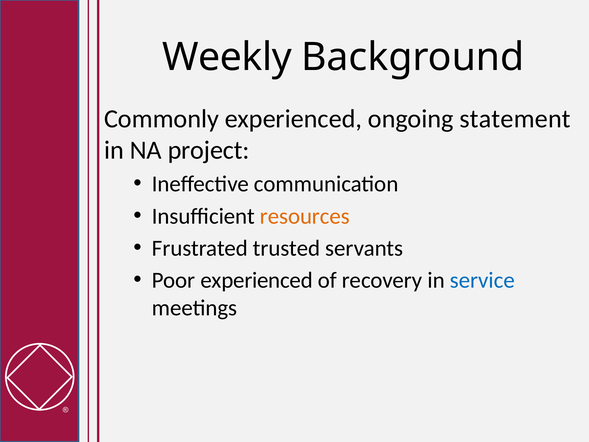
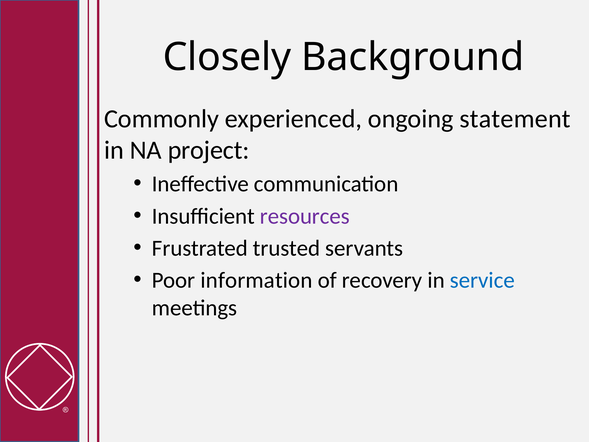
Weekly: Weekly -> Closely (227, 57)
resources colour: orange -> purple (305, 216)
Poor experienced: experienced -> information (256, 280)
